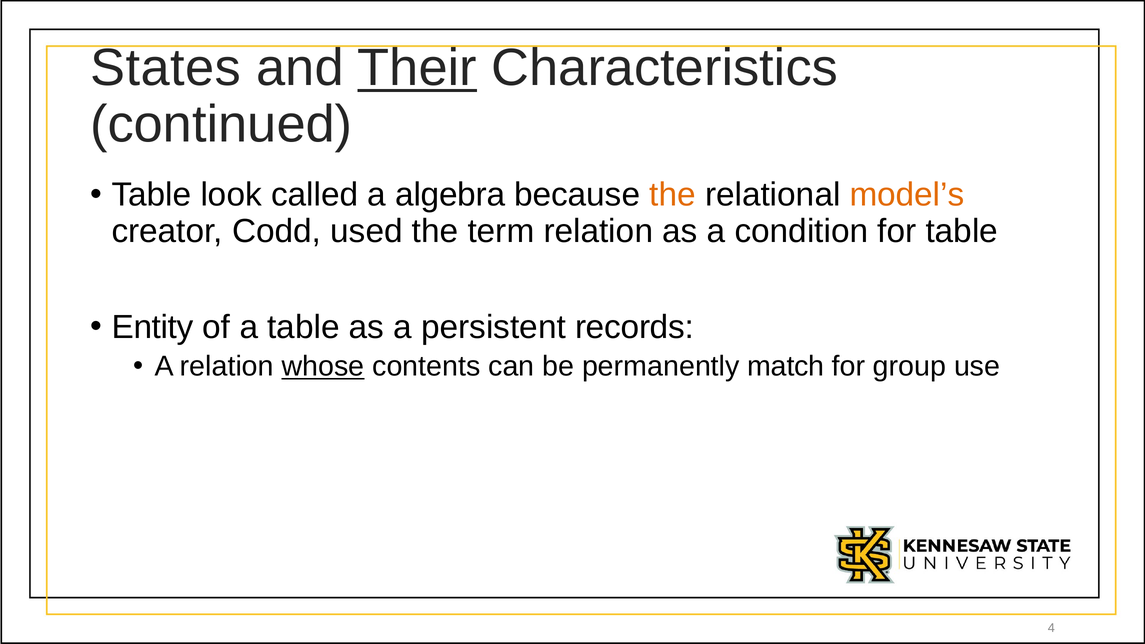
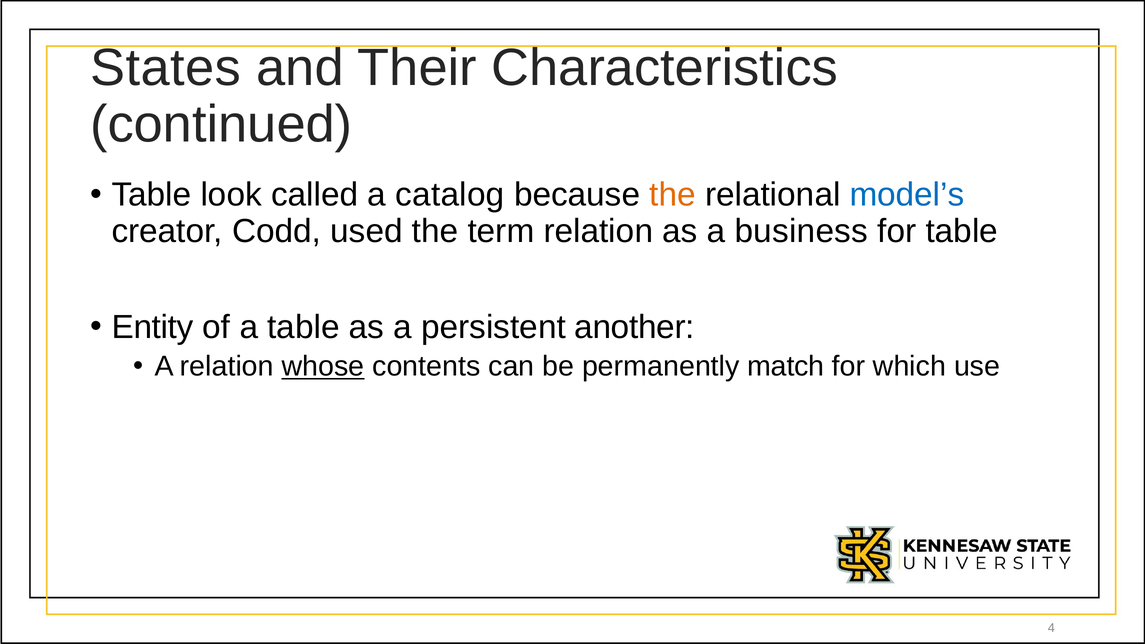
Their underline: present -> none (417, 68)
algebra: algebra -> catalog (450, 195)
model’s colour: orange -> blue (907, 195)
condition: condition -> business (801, 231)
records: records -> another (635, 327)
group: group -> which (909, 367)
